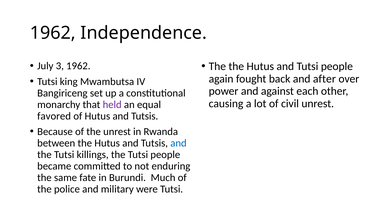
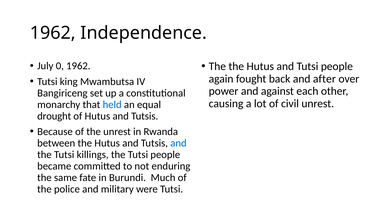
3: 3 -> 0 (60, 66)
held colour: purple -> blue (112, 104)
favored: favored -> drought (54, 116)
